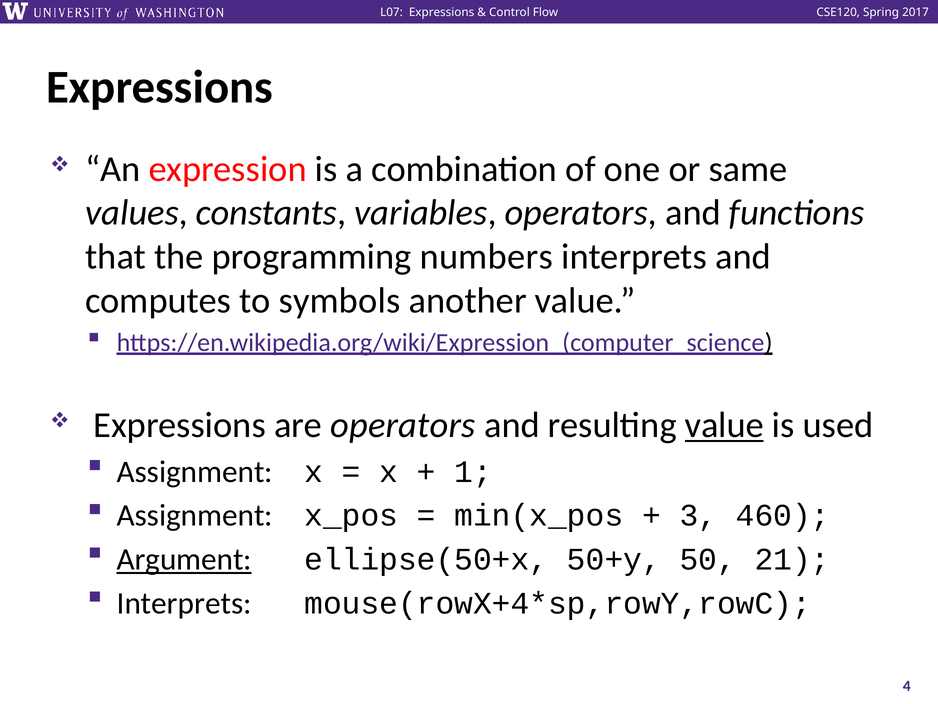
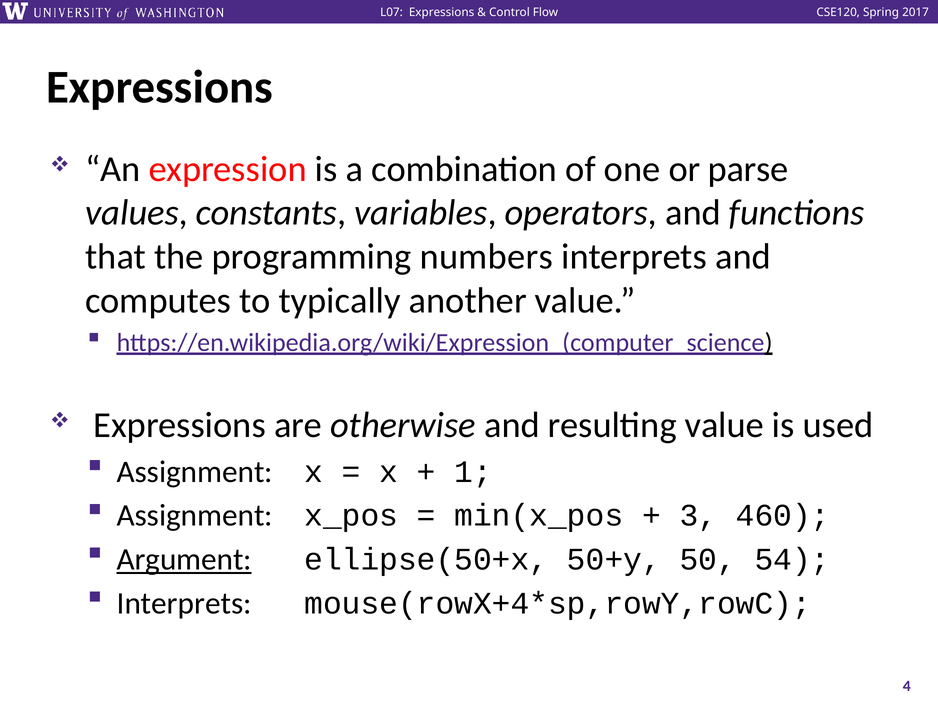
same: same -> parse (748, 169)
symbols: symbols -> typically (340, 300)
are operators: operators -> otherwise (403, 425)
value underline: present -> none (724, 425)
21: 21 -> 54 (792, 559)
